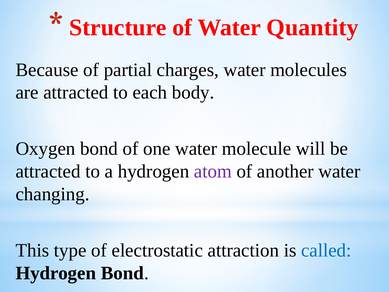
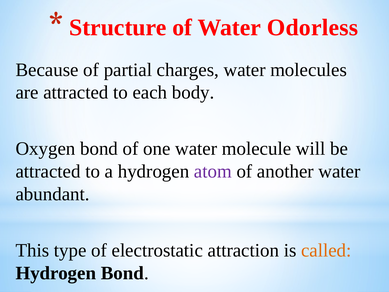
Quantity: Quantity -> Odorless (312, 28)
changing: changing -> abundant (53, 194)
called colour: blue -> orange (326, 250)
